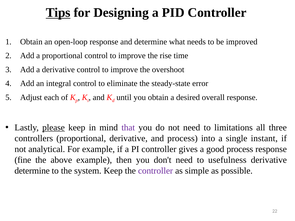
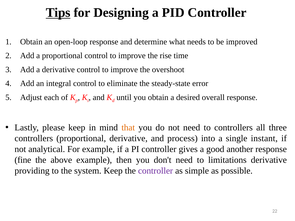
please underline: present -> none (54, 128)
that colour: purple -> orange (128, 128)
to limitations: limitations -> controllers (233, 128)
good process: process -> another (240, 149)
usefulness: usefulness -> limitations (227, 160)
determine: determine -> providing (32, 171)
